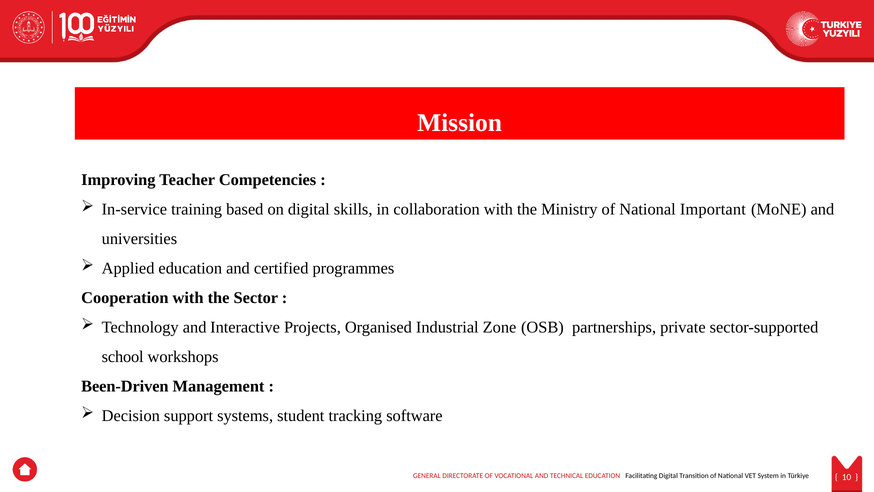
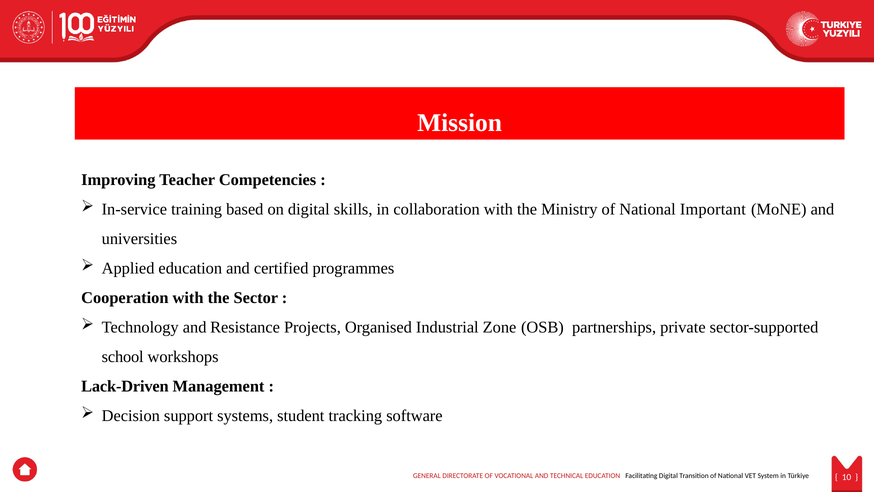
Interactive: Interactive -> Resistance (245, 327)
Been-Driven: Been-Driven -> Lack-Driven (125, 386)
